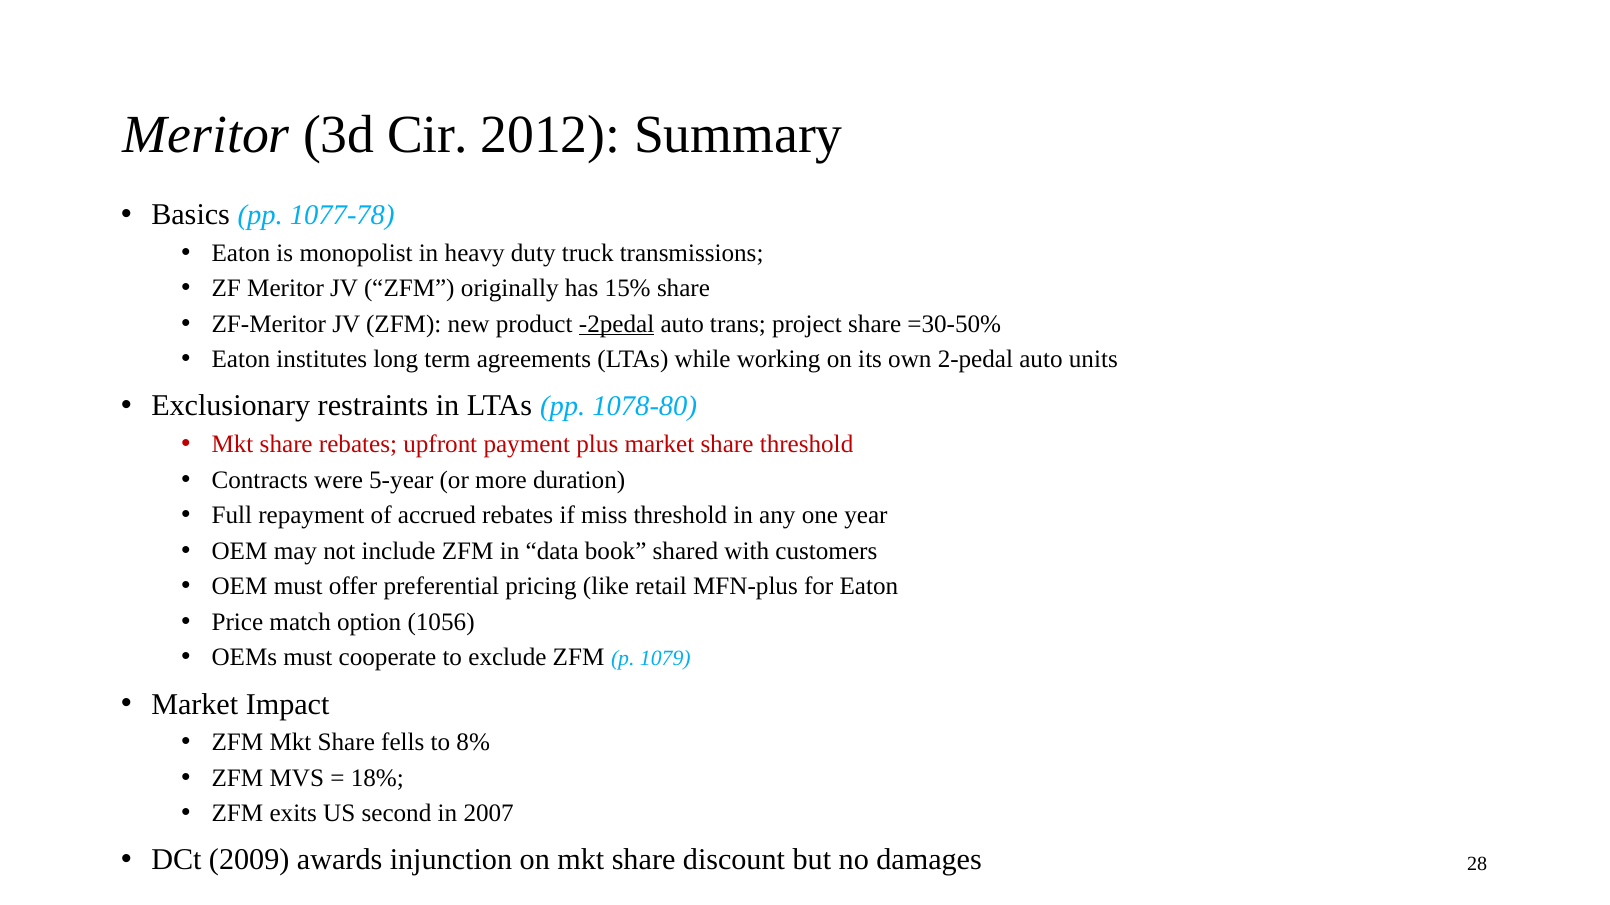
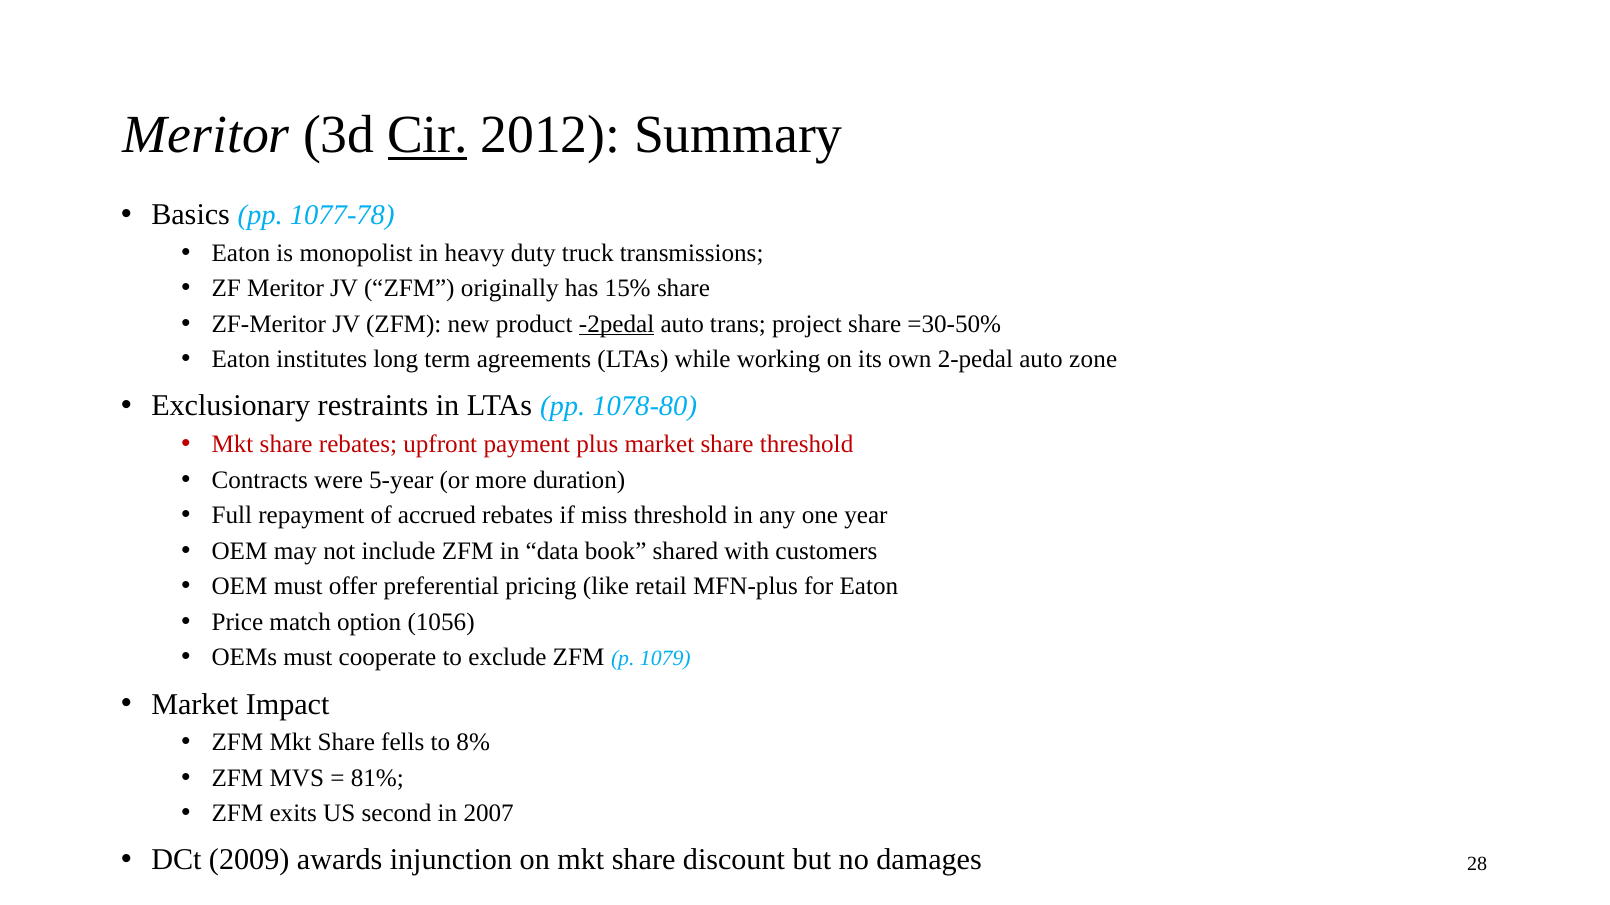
Cir underline: none -> present (428, 135)
units: units -> zone (1093, 360)
18%: 18% -> 81% (377, 778)
